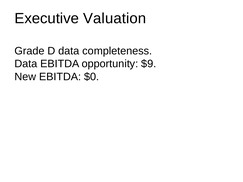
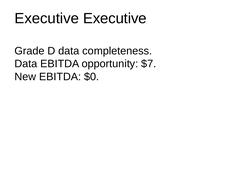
Executive Valuation: Valuation -> Executive (115, 18)
$9: $9 -> $7 (149, 64)
